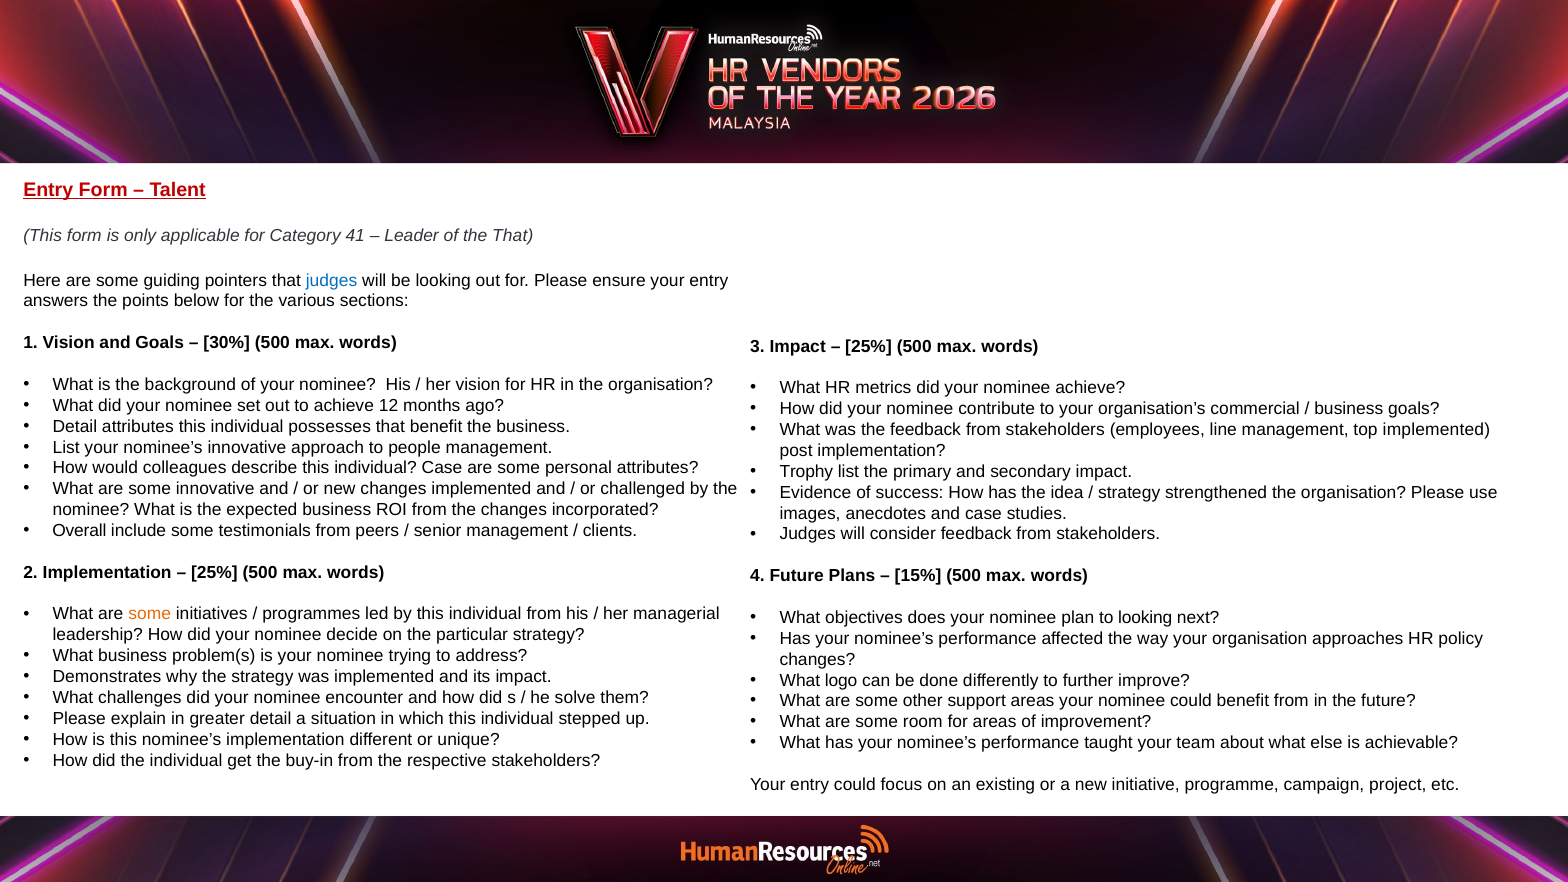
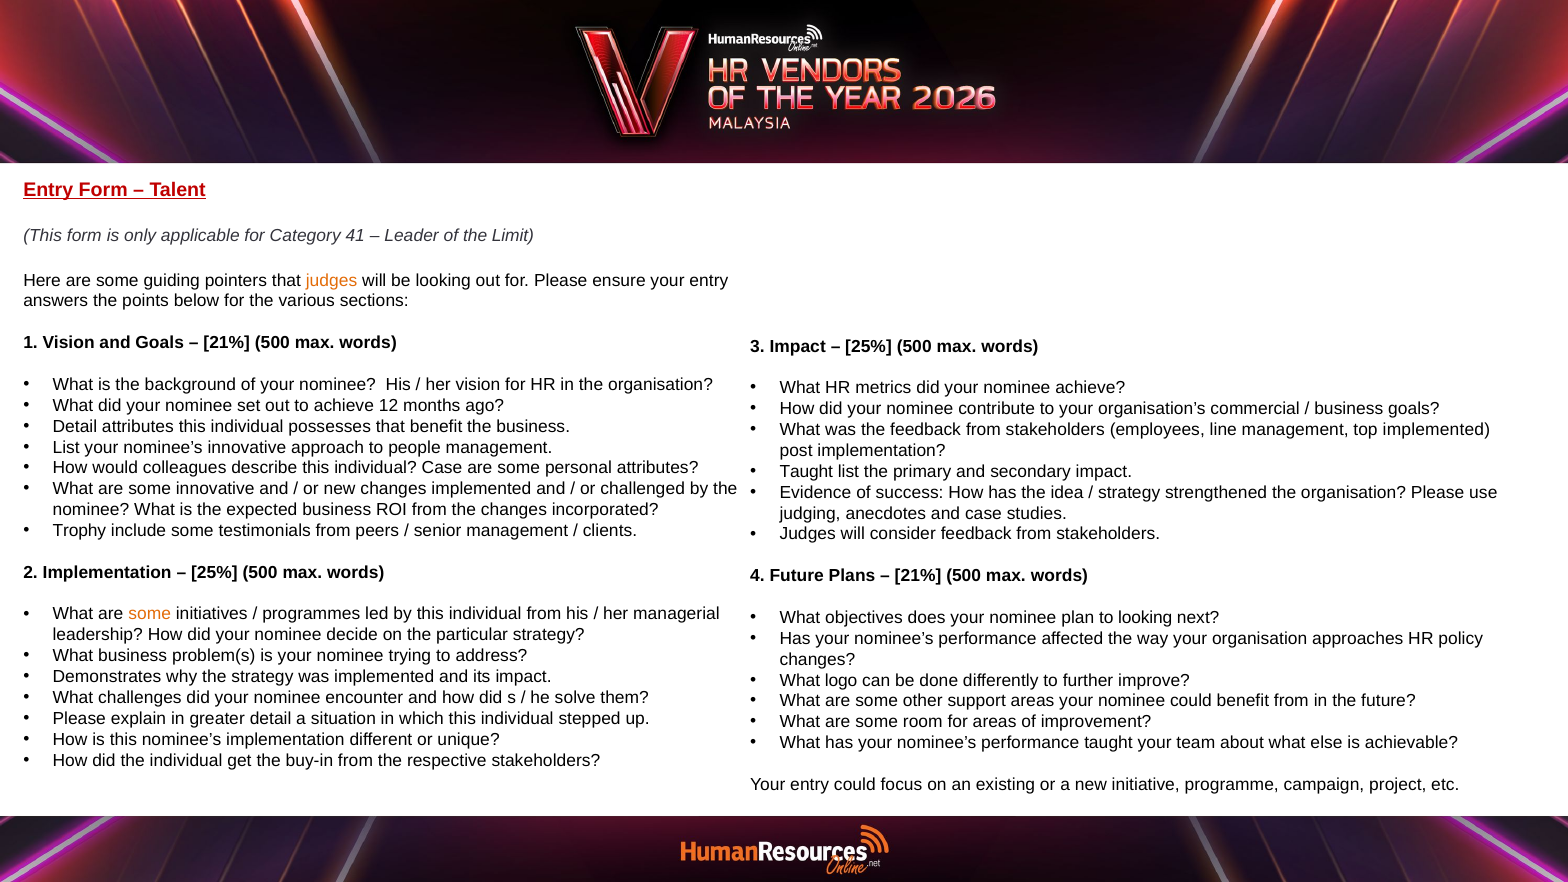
the That: That -> Limit (513, 236)
judges colour: blue -> orange (331, 280)
30%: 30% -> 21% (227, 343)
Trophy: Trophy -> Taught (806, 472)
images: images -> judging (810, 513)
Overall: Overall -> Trophy (79, 531)
15%: 15% -> 21% (918, 576)
